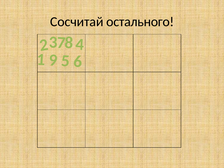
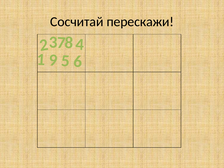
остального: остального -> перескажи (140, 22)
